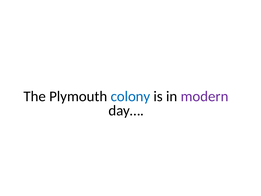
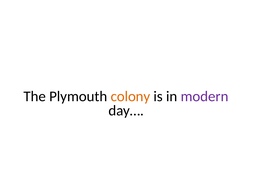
colony colour: blue -> orange (130, 96)
